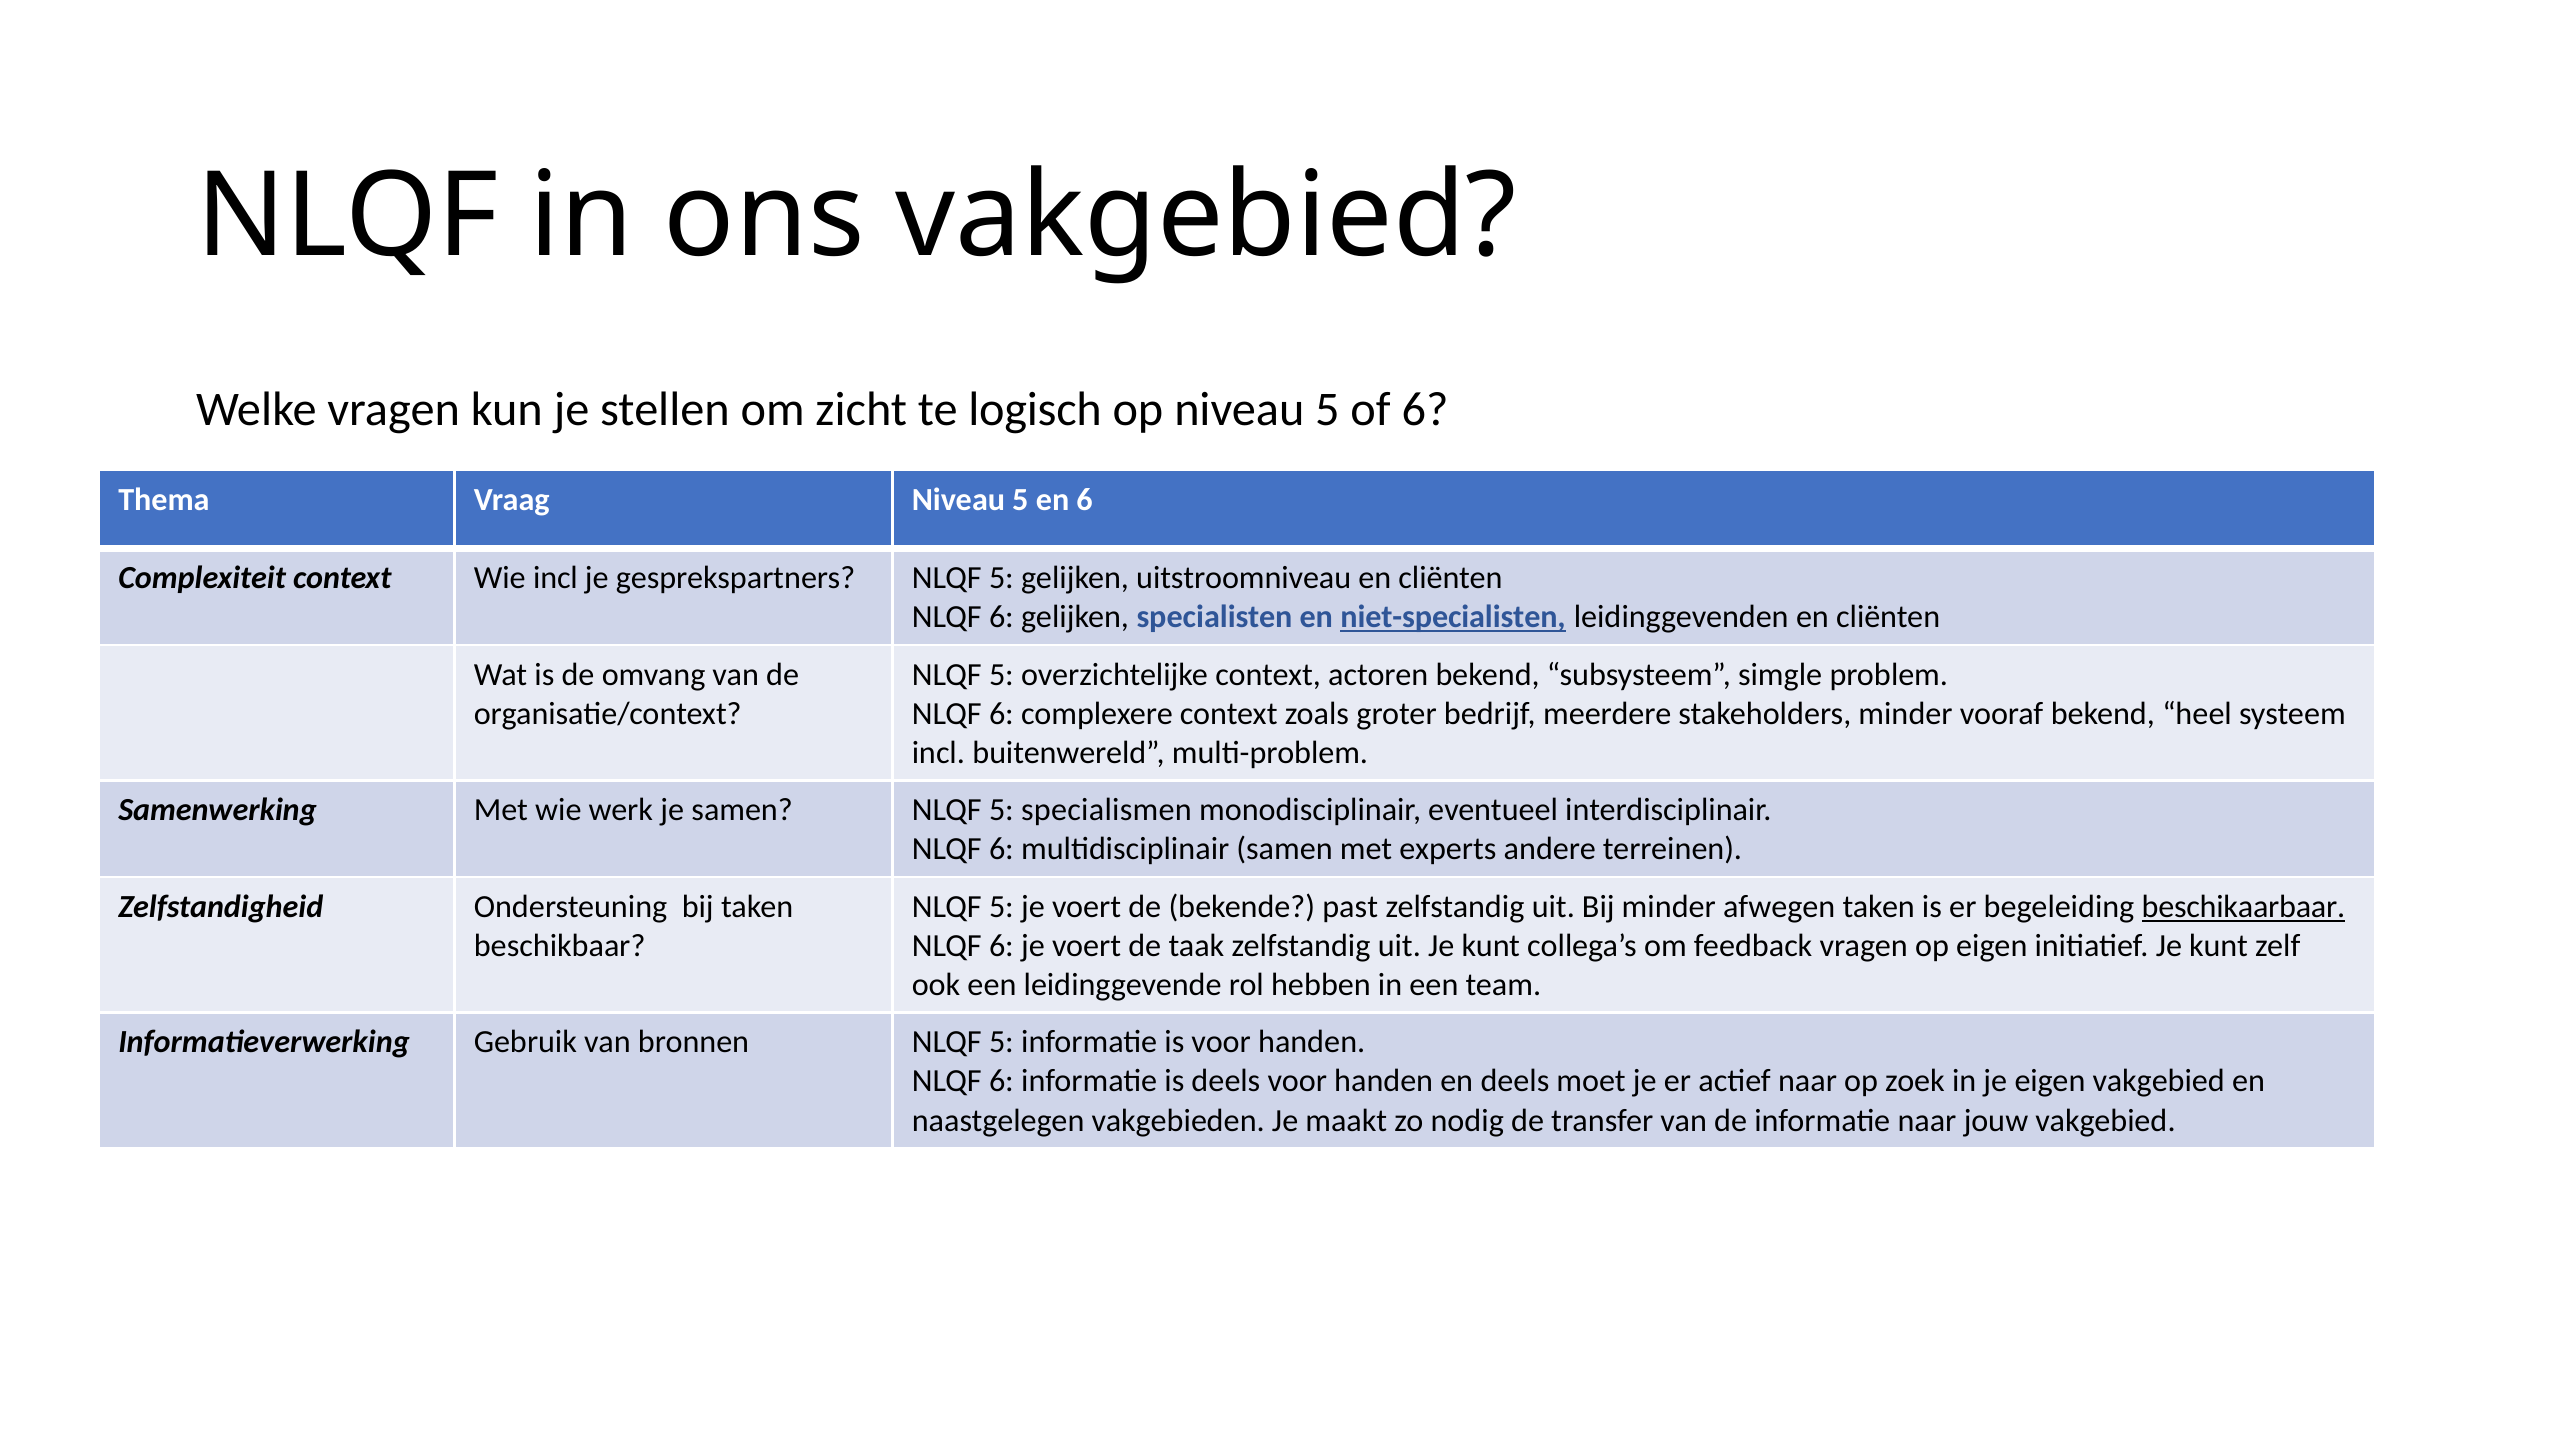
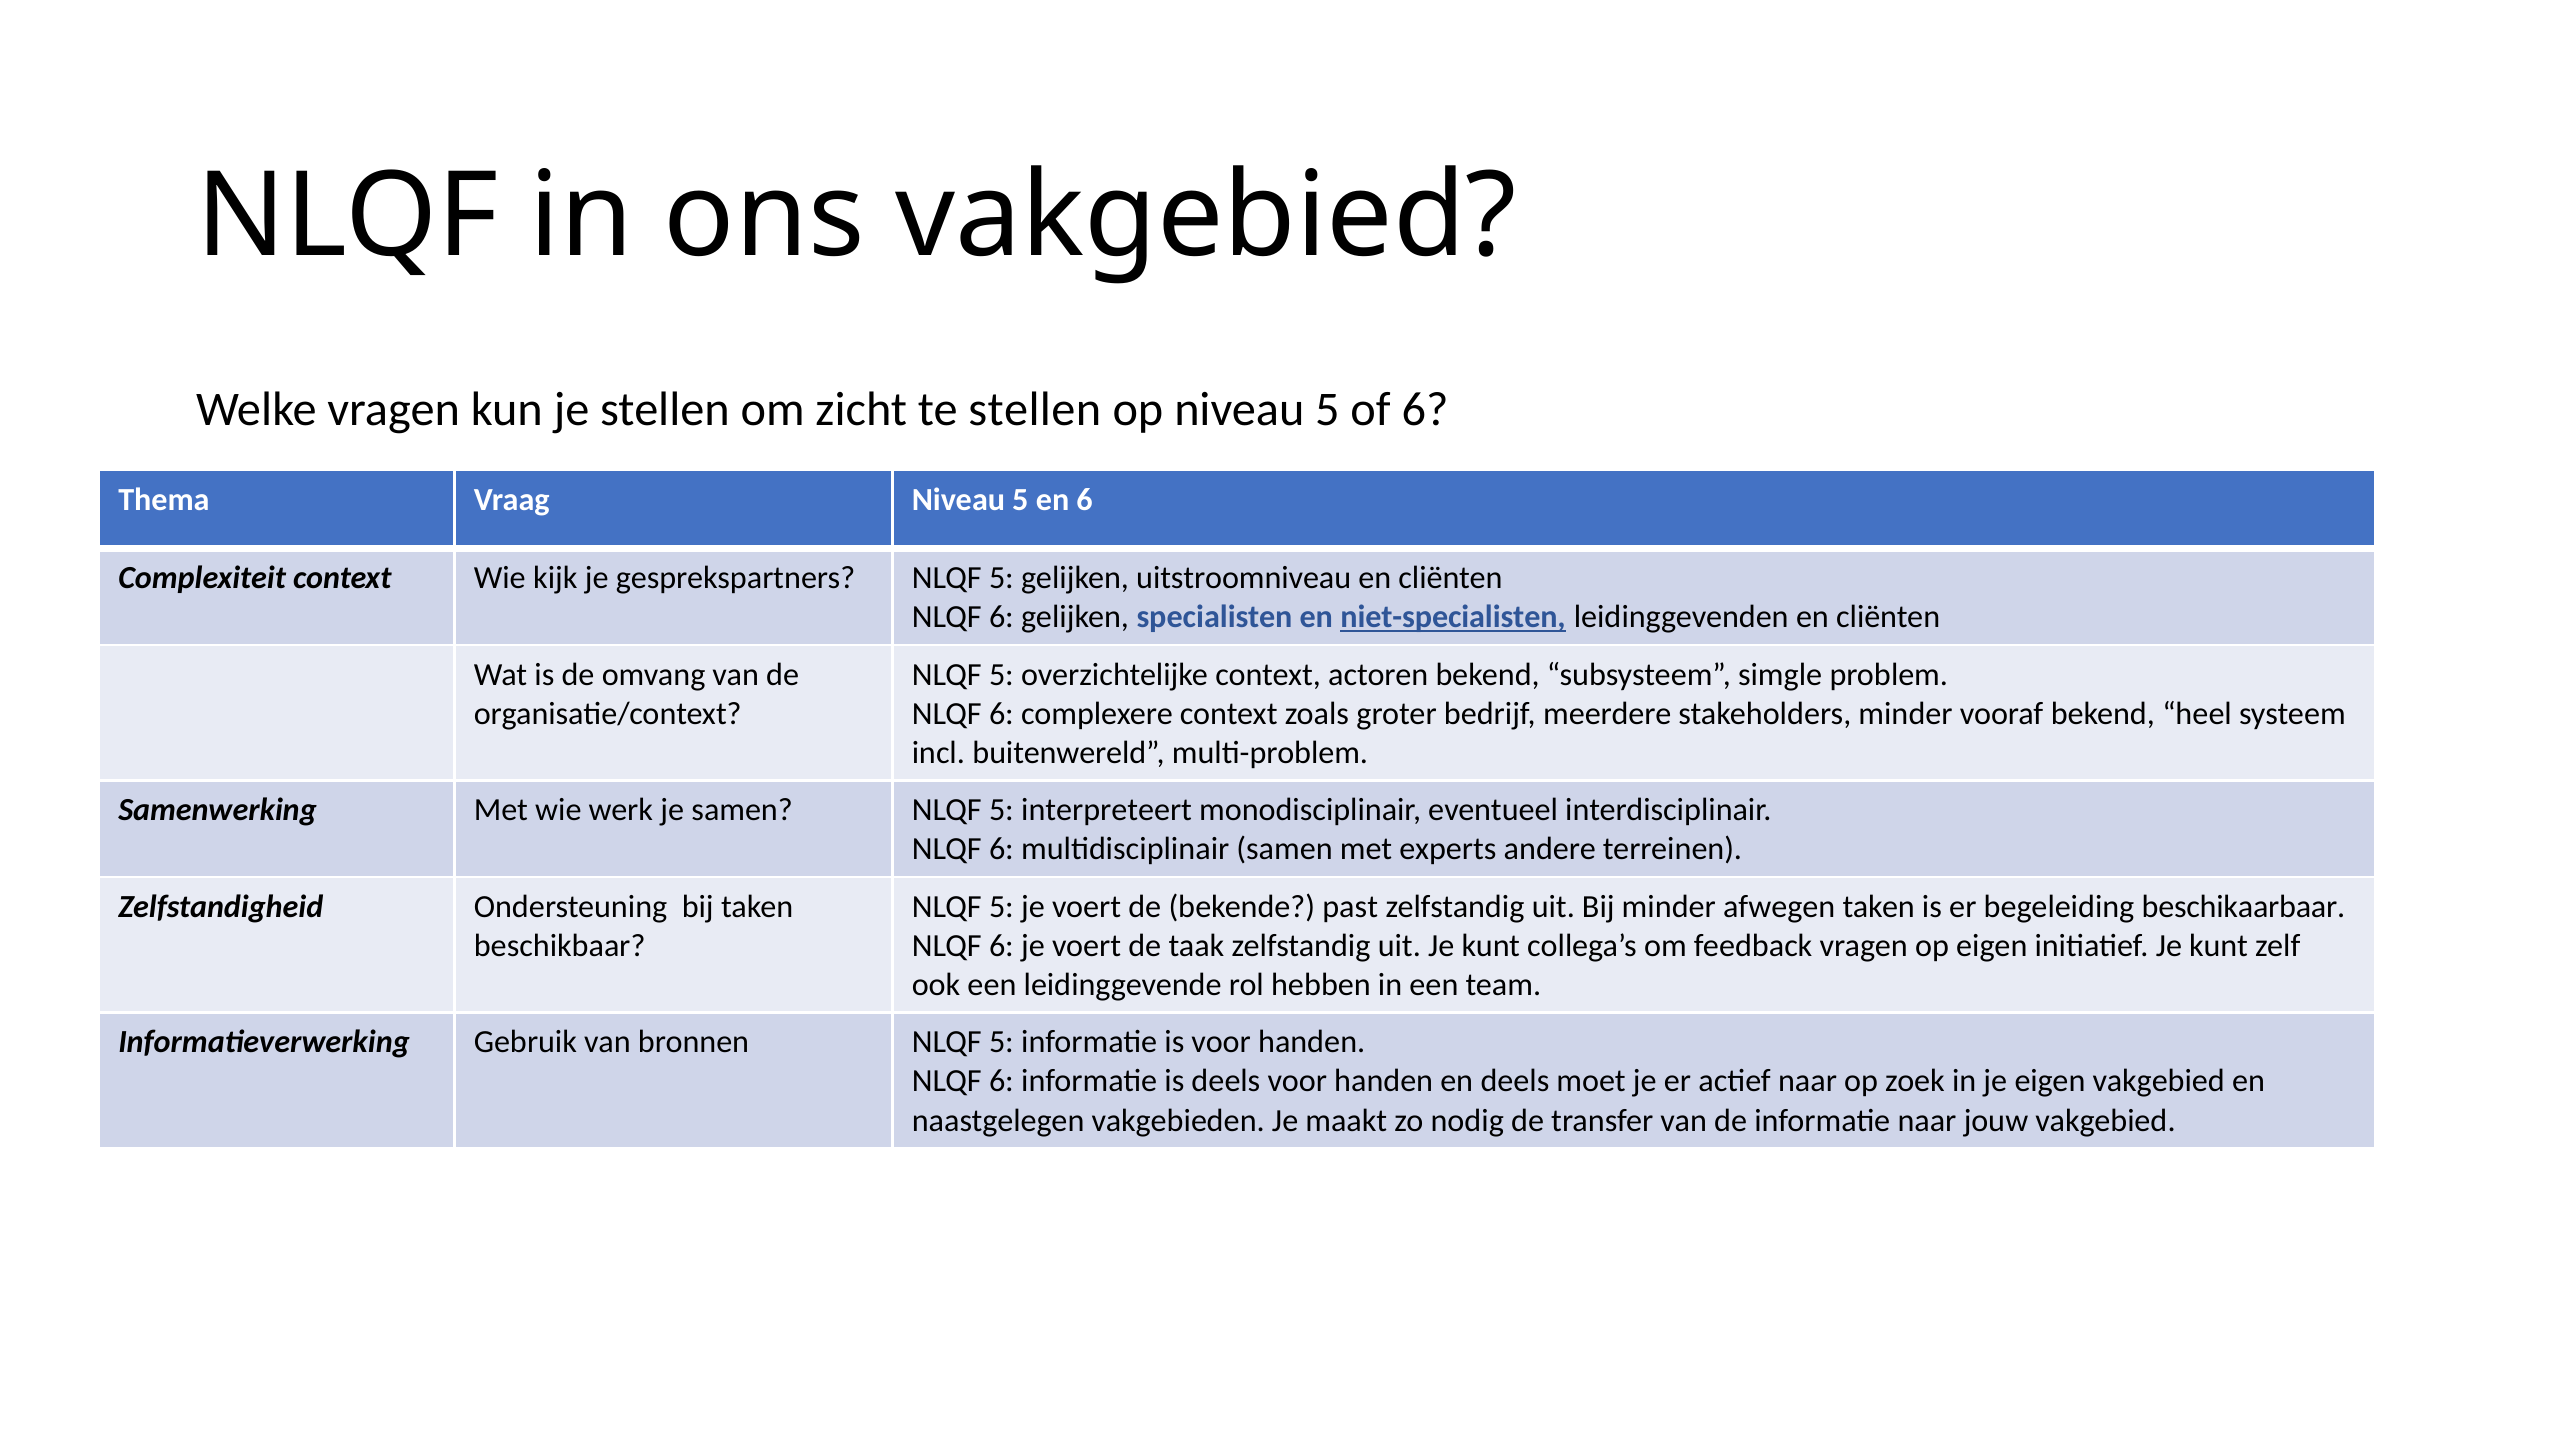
te logisch: logisch -> stellen (1035, 409)
Wie incl: incl -> kijk (555, 578)
specialismen: specialismen -> interpreteert (1107, 810)
beschikaarbaar underline: present -> none (2243, 907)
